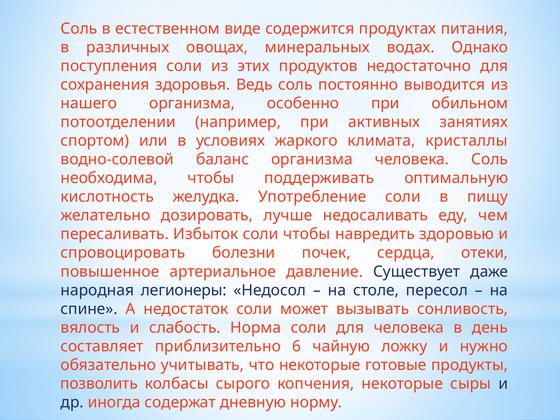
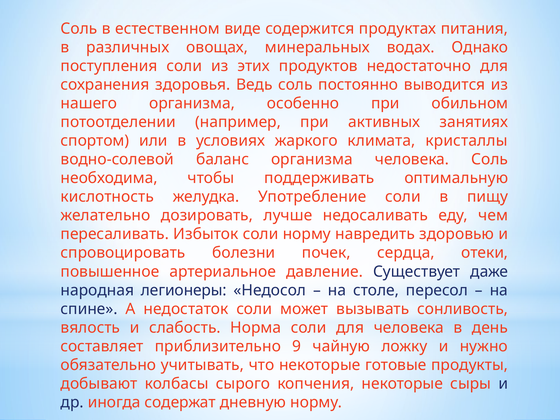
соли чтобы: чтобы -> норму (307, 234)
6: 6 -> 9 (297, 346)
позволить: позволить -> добывают (99, 384)
